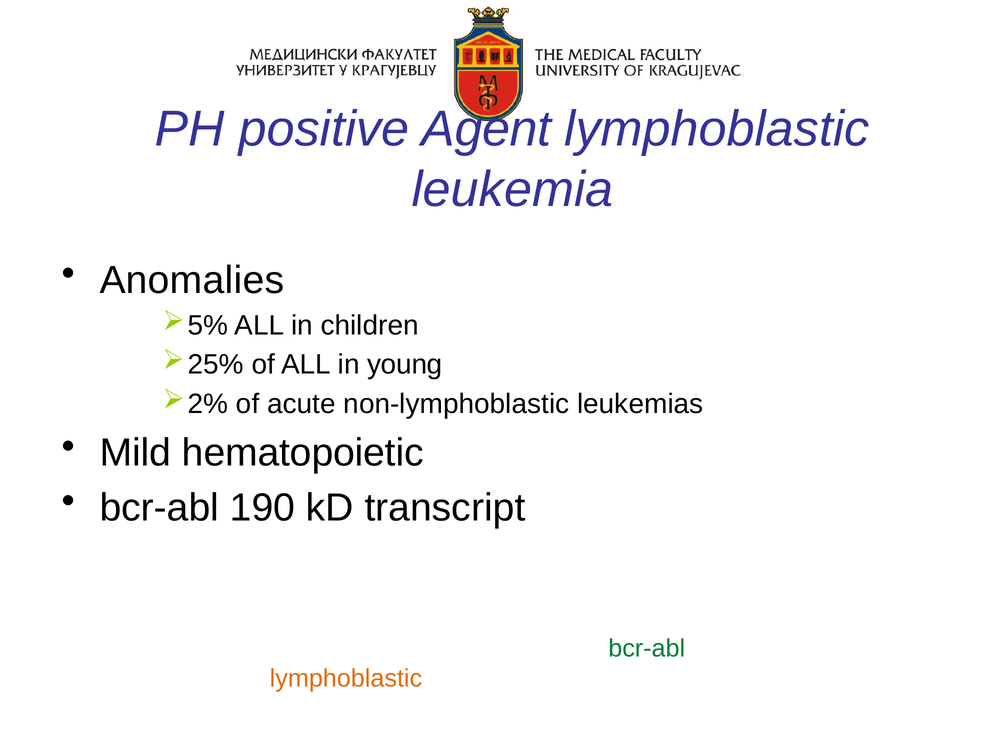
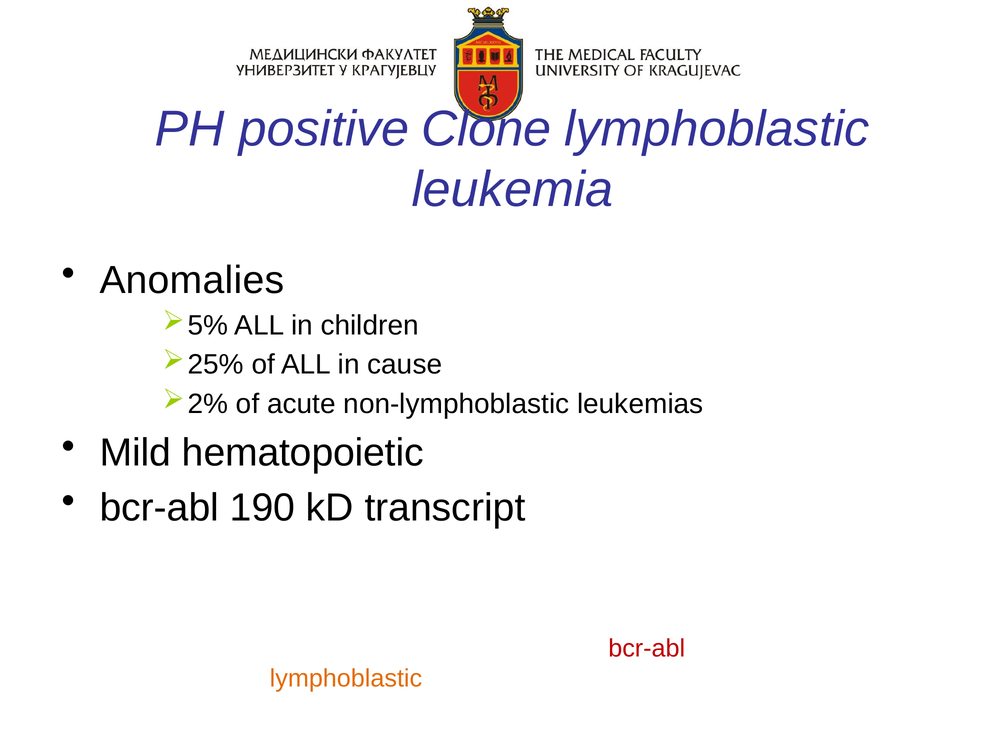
Agent: Agent -> Clone (486, 129)
young: young -> cause (405, 365)
bcr-abl colour: green -> red (647, 648)
